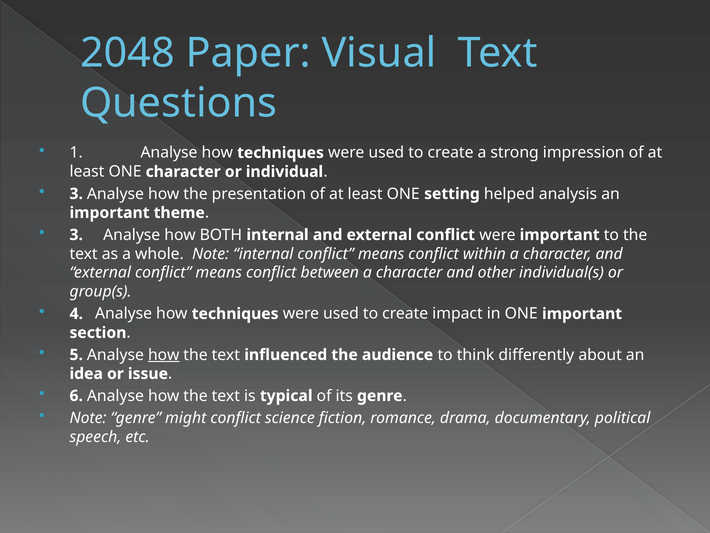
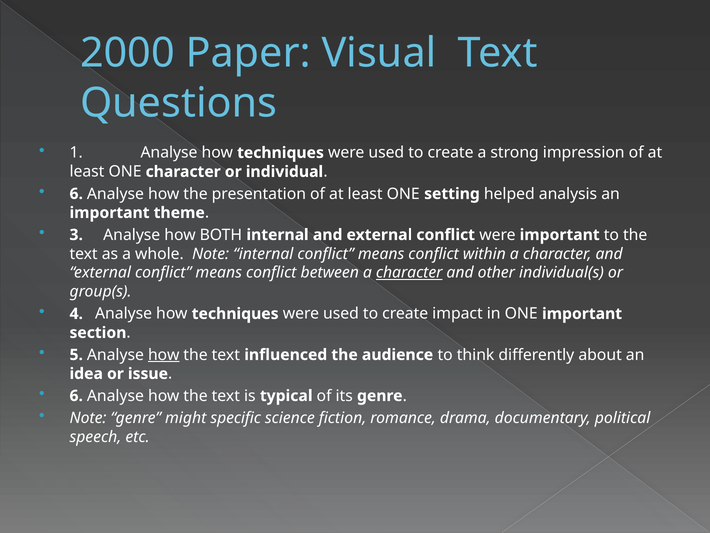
2048: 2048 -> 2000 (127, 53)
3: 3 -> 6 (76, 194)
character underline: none -> present (409, 272)
might conflict: conflict -> specific (236, 418)
